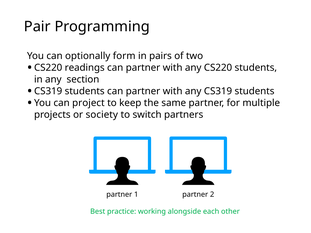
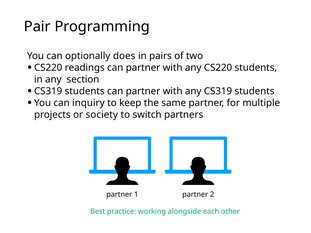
form: form -> does (124, 56)
project: project -> inquiry (88, 103)
